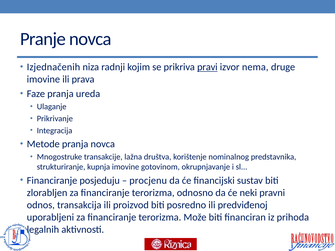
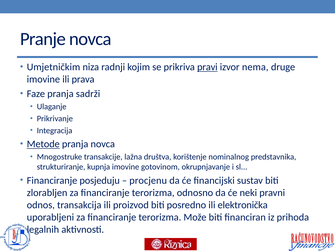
Izjednačenih: Izjednačenih -> Umjetničkim (53, 67)
ureda: ureda -> sadrži (88, 94)
Metode underline: none -> present (43, 144)
predviđenoj: predviđenoj -> elektronička (243, 205)
